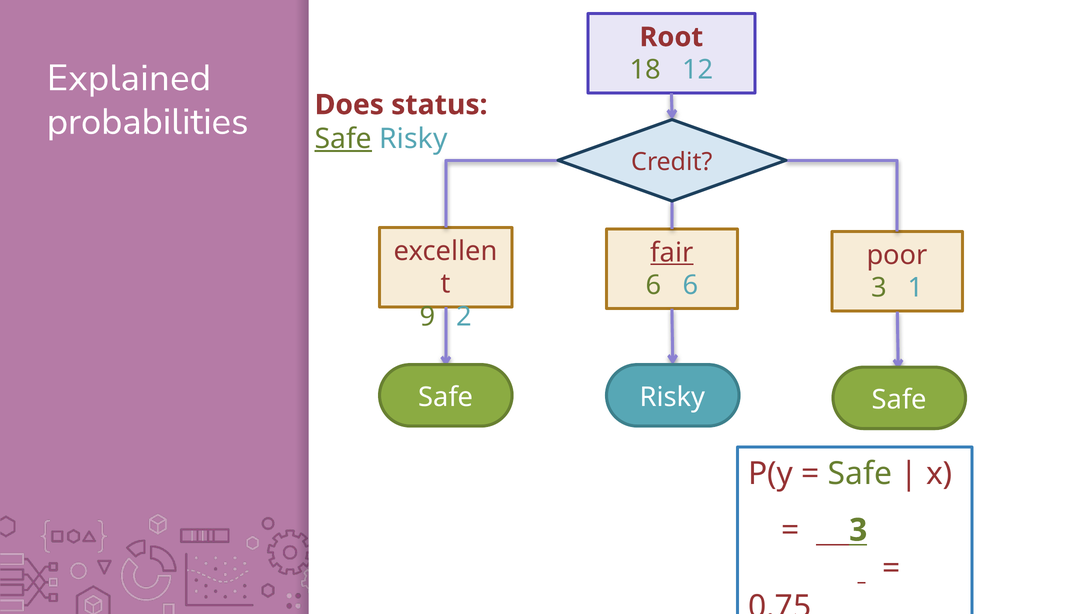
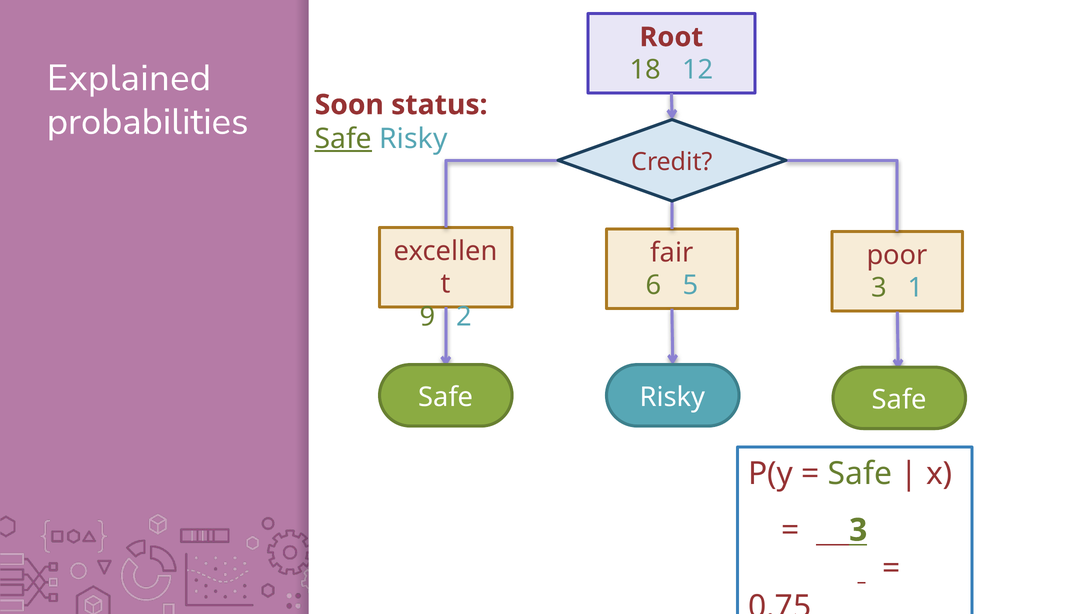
Does: Does -> Soon (349, 105)
fair underline: present -> none (672, 253)
6 6: 6 -> 5 (690, 286)
